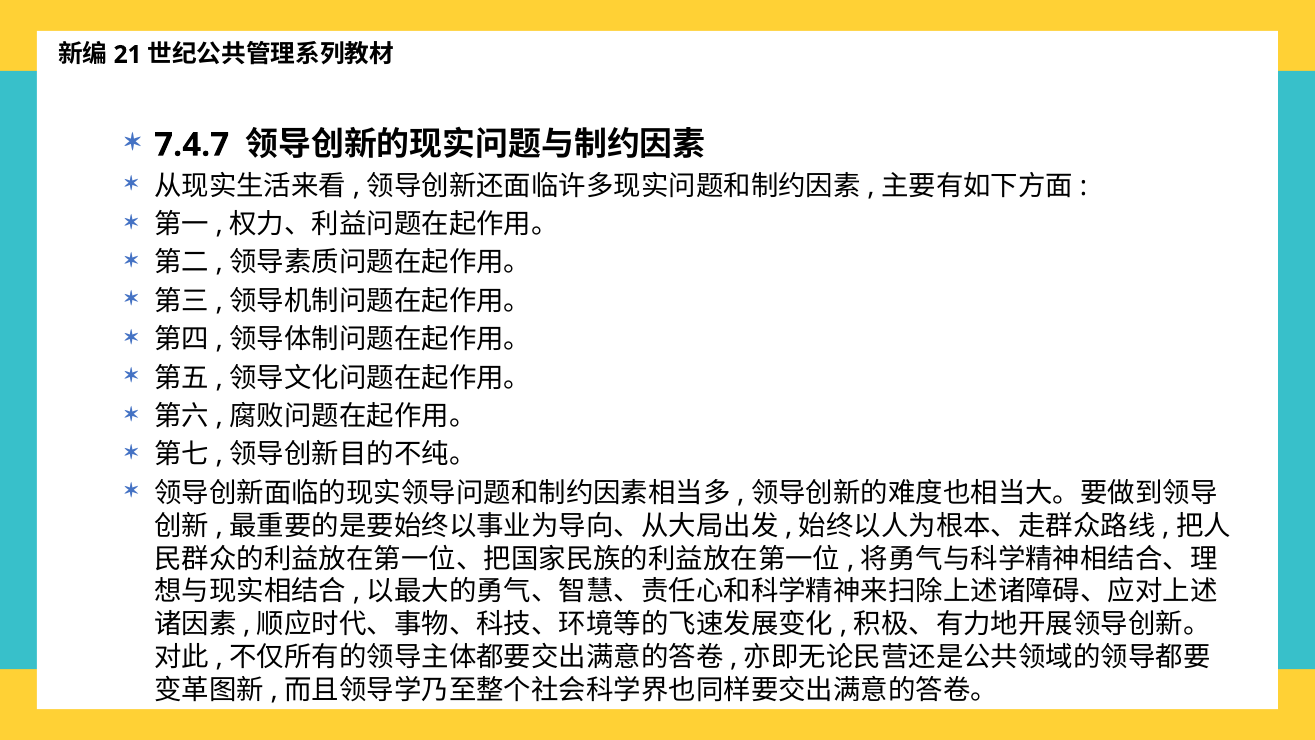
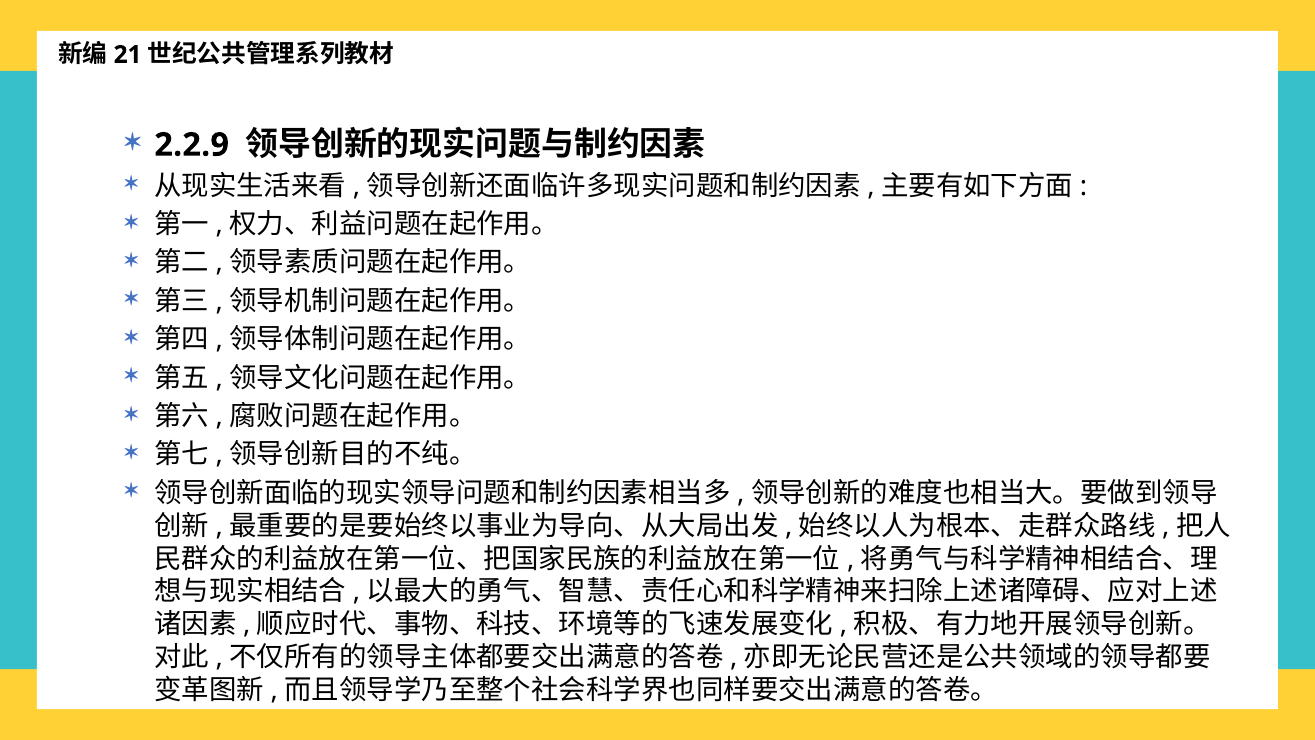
7.4.7: 7.4.7 -> 2.2.9 (192, 145)
